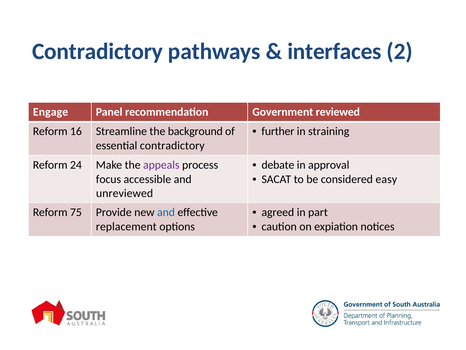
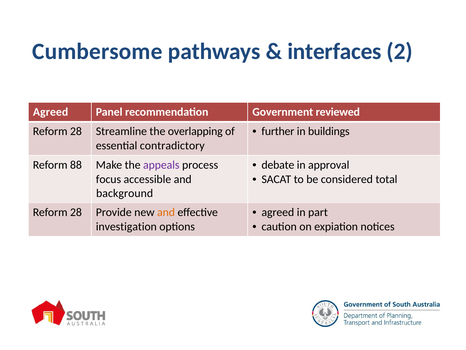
Contradictory: Contradictory -> Cumbersome (97, 51)
Engage: Engage -> Agreed (51, 112)
straining: straining -> buildings (329, 131)
16: 16 -> 28 (76, 131)
background: background -> overlapping (195, 131)
24: 24 -> 88 (76, 165)
easy: easy -> total (386, 179)
unreviewed: unreviewed -> background (125, 193)
75: 75 -> 28 (76, 212)
and colour: blue -> orange (166, 212)
replacement: replacement -> investigation (126, 226)
